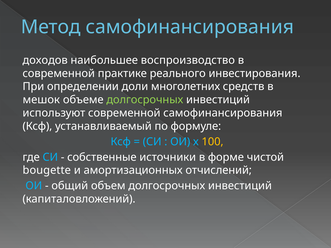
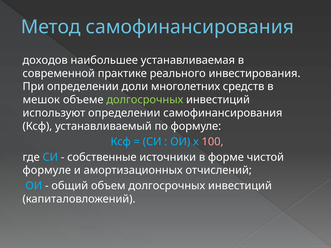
воспроизводство: воспроизводство -> устанавливаемая (188, 60)
используют современной: современной -> определении (124, 113)
100 colour: yellow -> pink (213, 142)
bougette: bougette -> формуле (47, 171)
